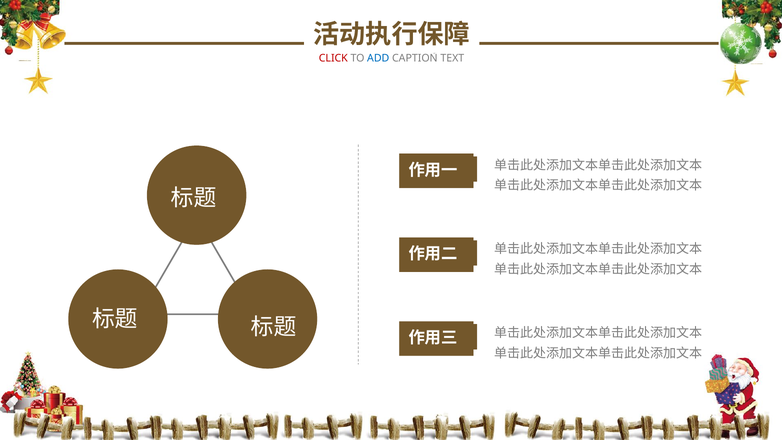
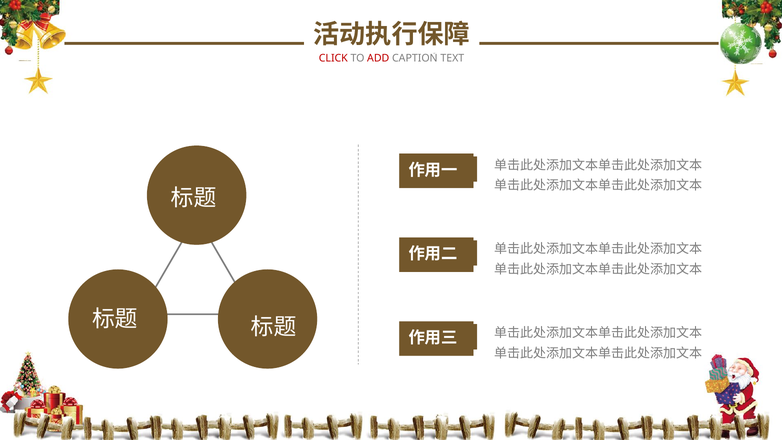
ADD colour: blue -> red (378, 58)
